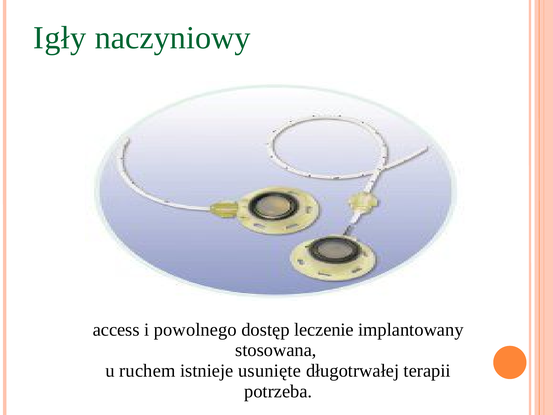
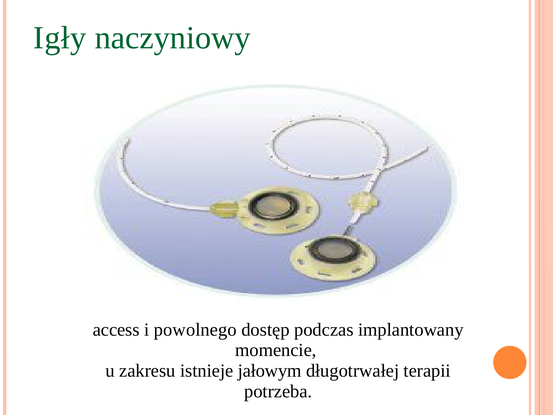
leczenie: leczenie -> podczas (324, 329)
stosowana: stosowana -> momencie (276, 350)
ruchem: ruchem -> zakresu (147, 371)
usunięte: usunięte -> jałowym (270, 371)
